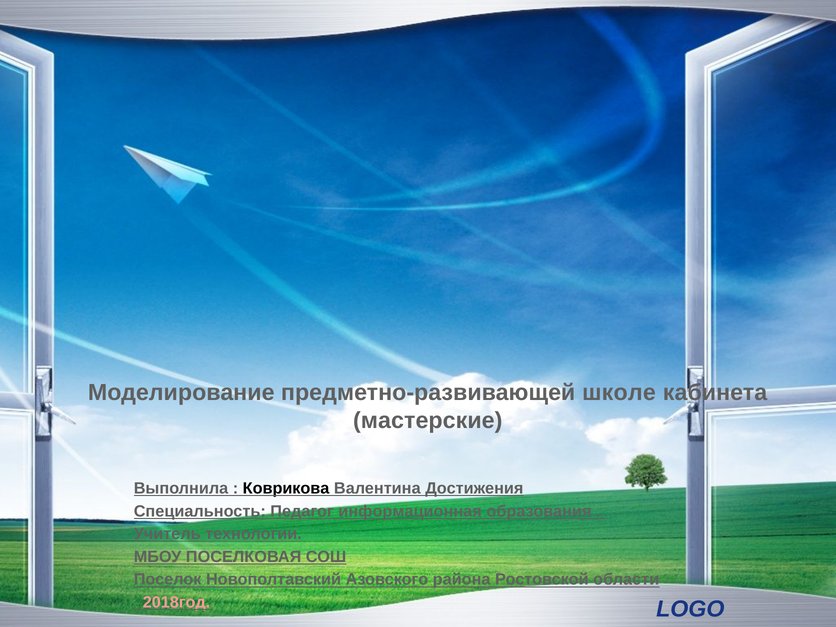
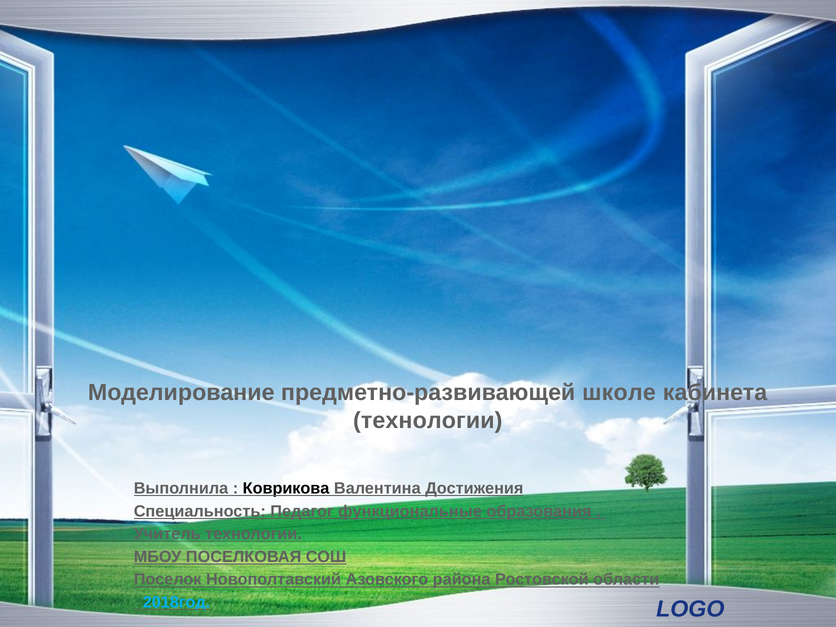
мастерские: мастерские -> технологии (428, 421)
информационная: информационная -> функциональные (410, 511)
2018год colour: pink -> light blue (176, 602)
